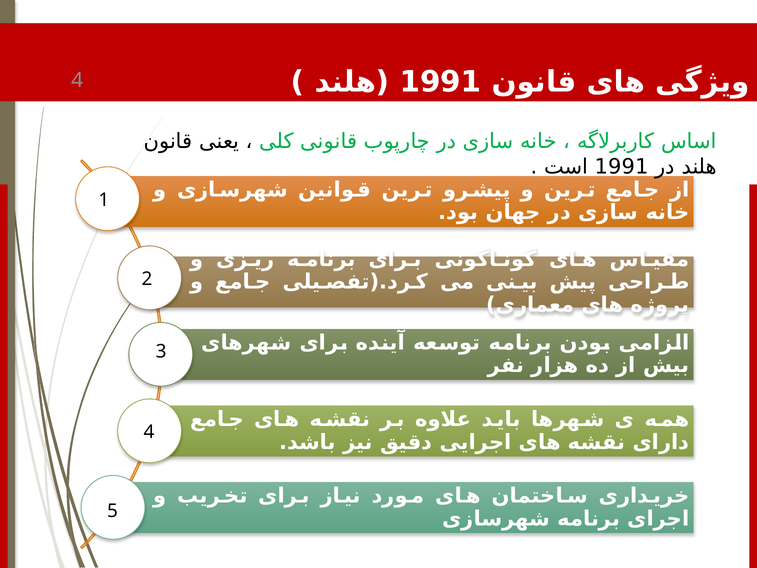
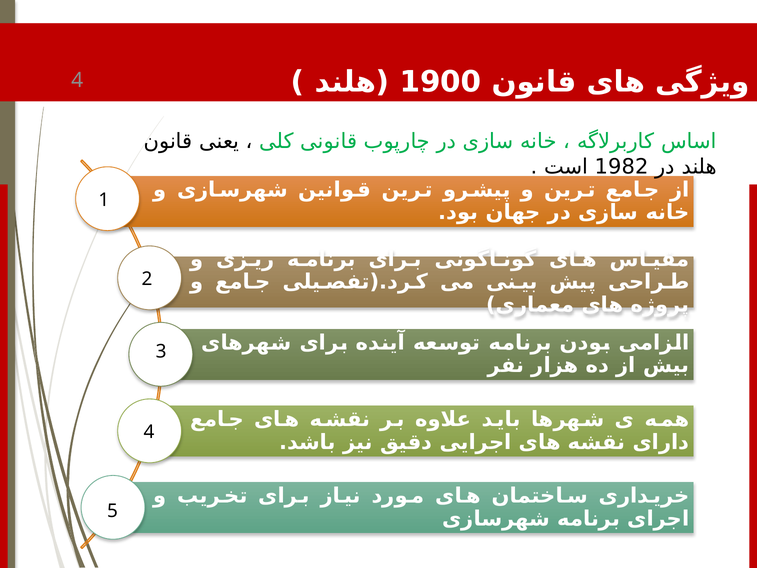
1991: 1991 -> 1900 (440, 82)
1991: 1991 -> 1982 (622, 167)
